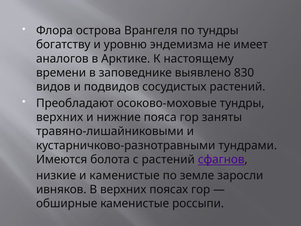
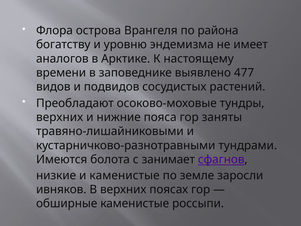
по тундры: тундры -> района (218, 30)
830: 830 -> 477 (244, 73)
с растений: растений -> занимает (168, 159)
